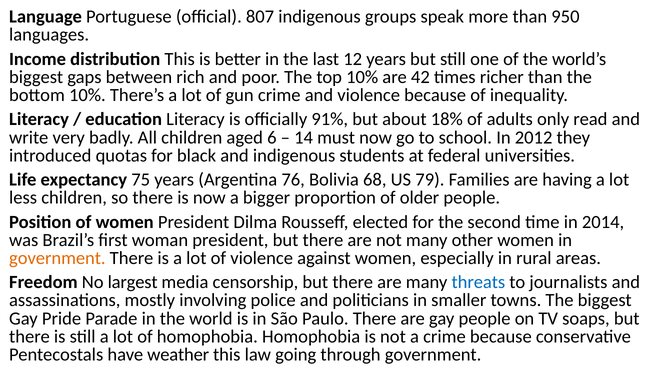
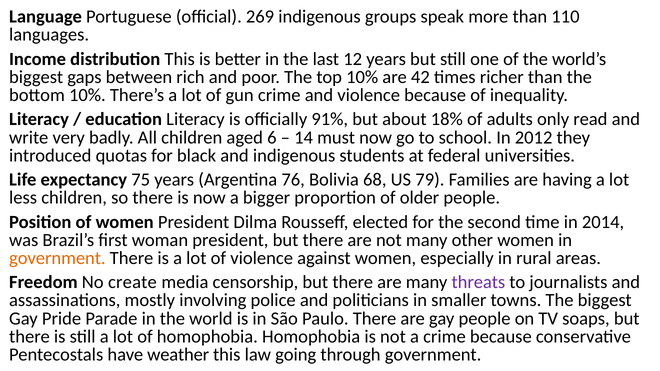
807: 807 -> 269 (260, 17)
950: 950 -> 110 (565, 17)
largest: largest -> create (132, 282)
threats colour: blue -> purple (478, 282)
